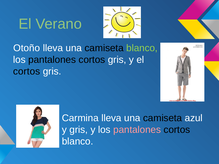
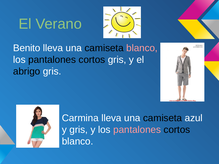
Otoño: Otoño -> Benito (27, 48)
blanco colour: light green -> pink (142, 48)
cortos: cortos -> abrigo (27, 71)
